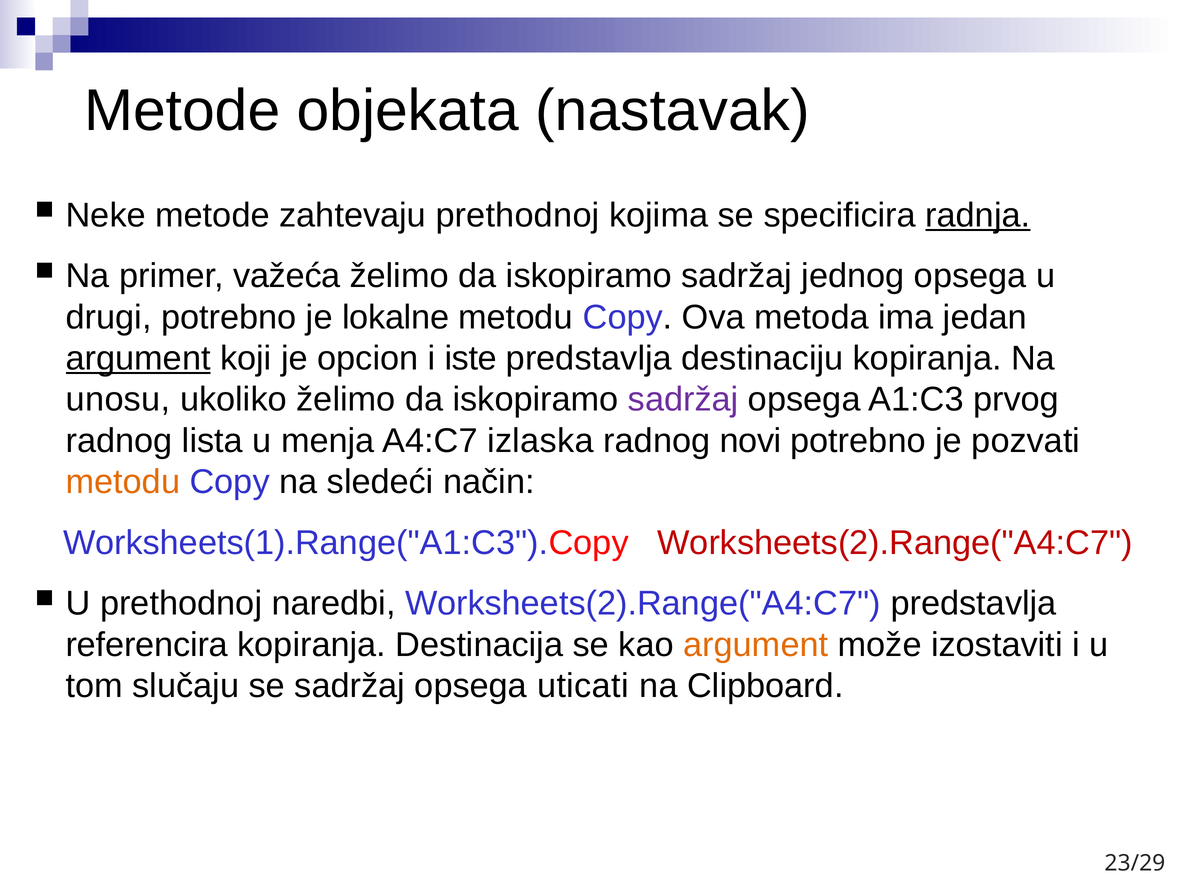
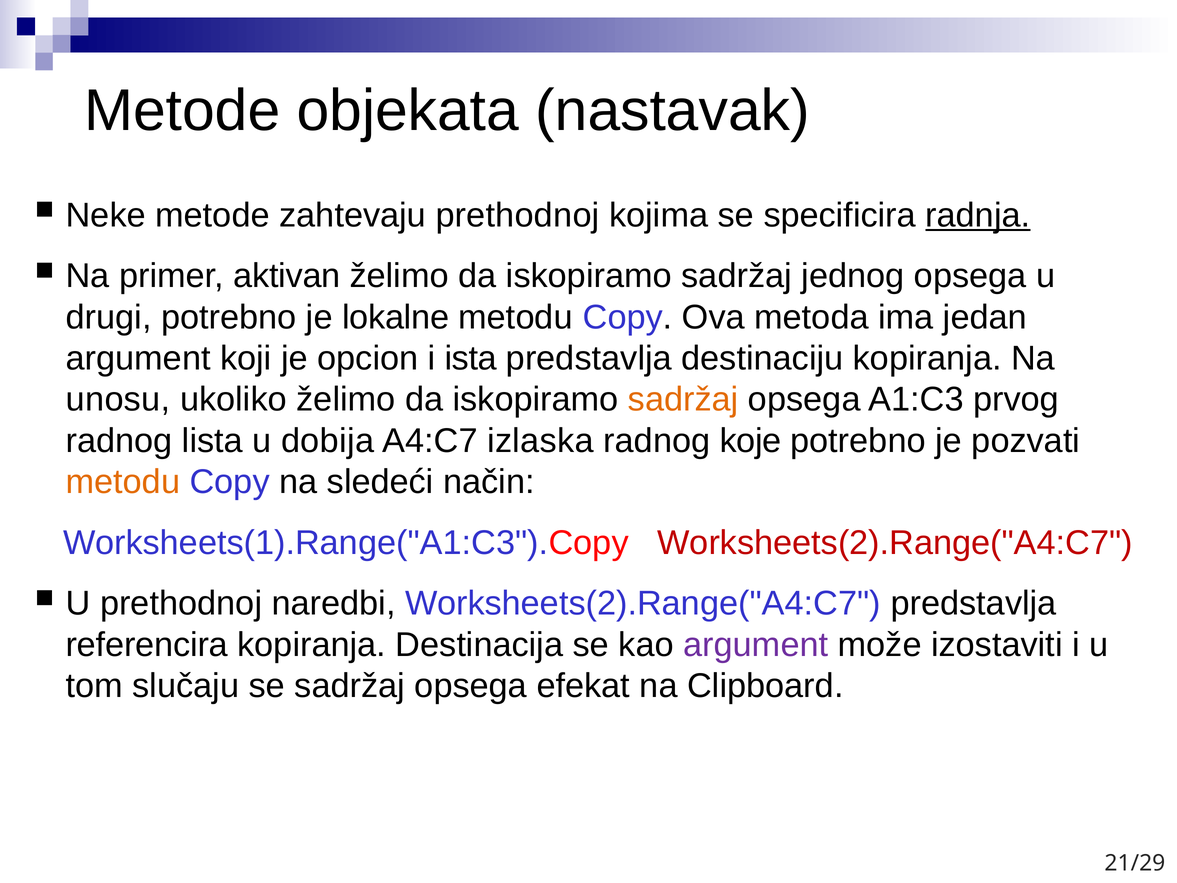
važeća: važeća -> aktivan (287, 276)
argument underline: present -> none (138, 358)
iste: iste -> ista (471, 358)
sadržaj colour: purple -> orange (683, 400)
menja: menja -> dobija (328, 441)
novi: novi -> koje (751, 441)
argument colour: orange -> purple (756, 645)
uticati: uticati -> efekat (583, 686)
23/29: 23/29 -> 21/29 (1135, 863)
